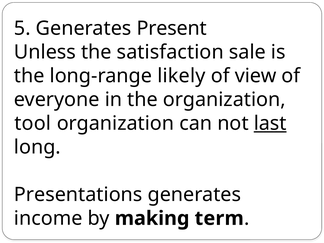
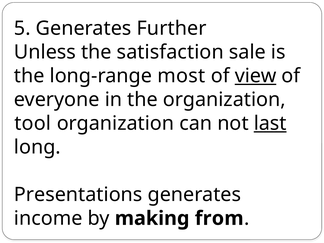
Present: Present -> Further (172, 28)
likely: likely -> most (181, 76)
view underline: none -> present (256, 76)
term: term -> from (219, 218)
